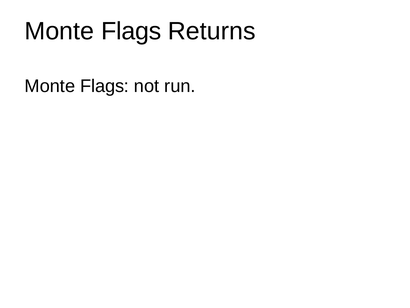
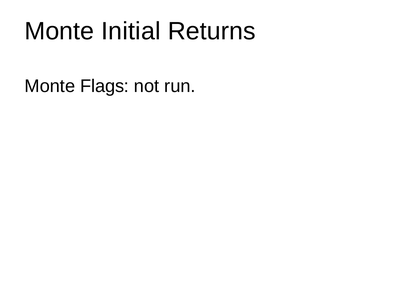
Flags: Flags -> Initial (131, 31)
